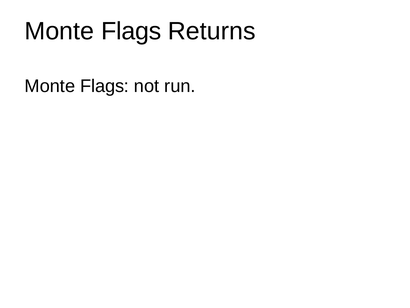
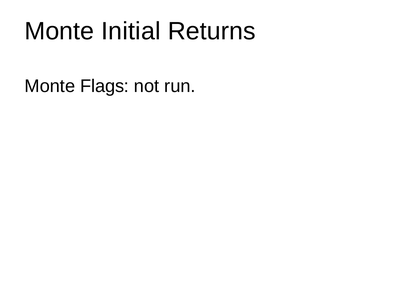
Flags: Flags -> Initial (131, 31)
